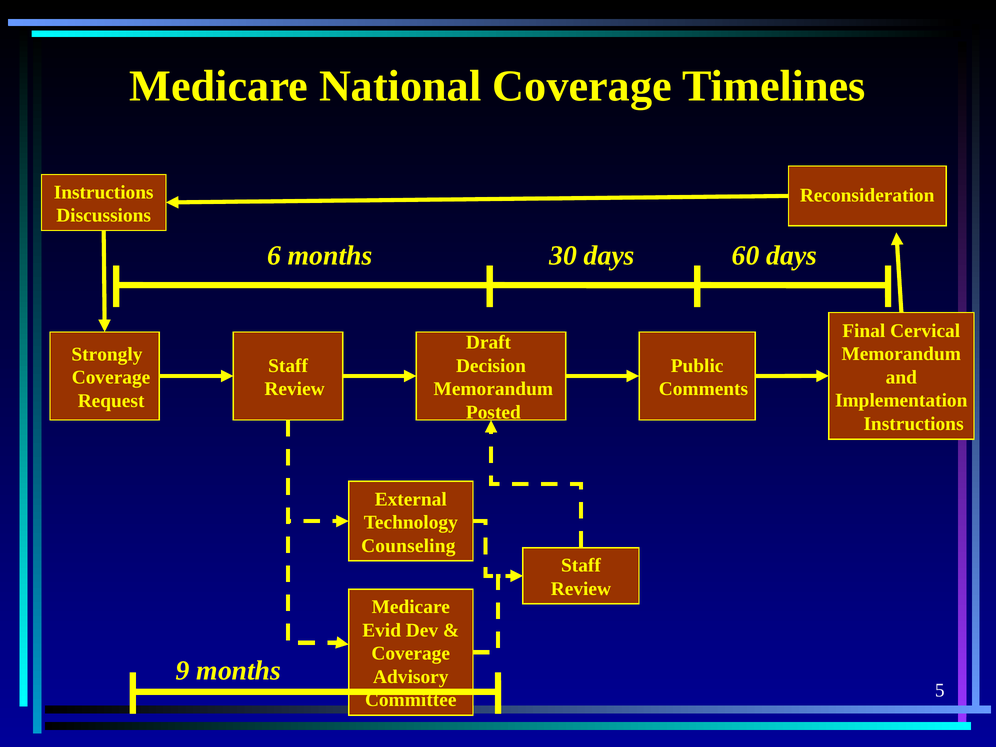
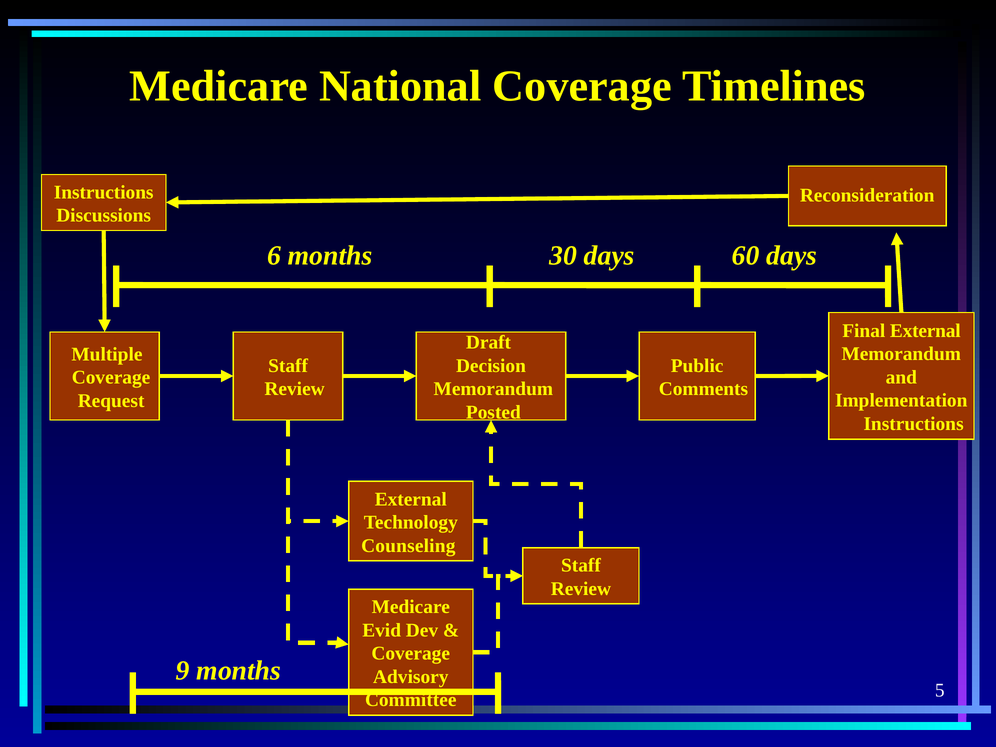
Final Cervical: Cervical -> External (925, 331)
Strongly: Strongly -> Multiple (107, 354)
